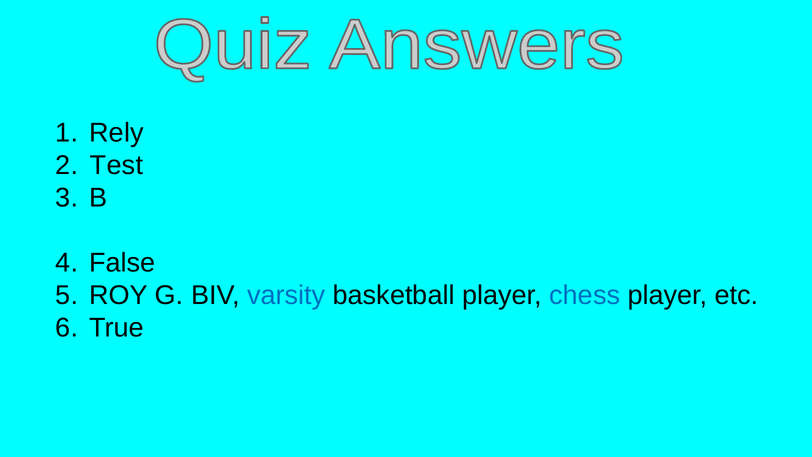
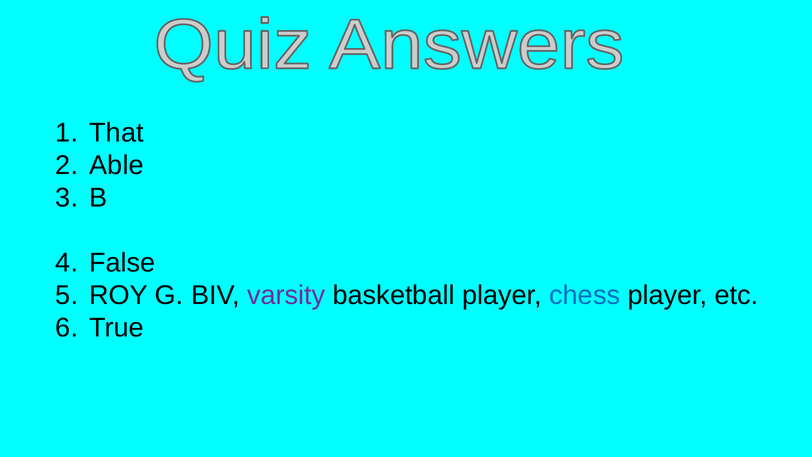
Rely: Rely -> That (117, 133)
Test: Test -> Able (117, 165)
varsity colour: blue -> purple (286, 295)
